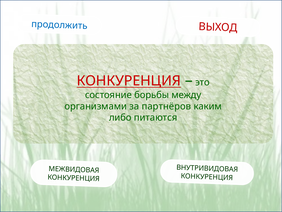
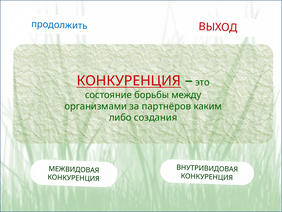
питаются: питаются -> создания (156, 117)
